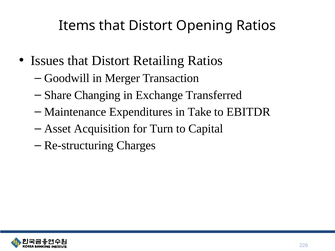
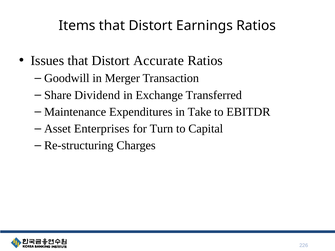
Opening: Opening -> Earnings (205, 26)
Retailing: Retailing -> Accurate (159, 61)
Changing: Changing -> Dividend (97, 95)
Acquisition: Acquisition -> Enterprises (102, 129)
